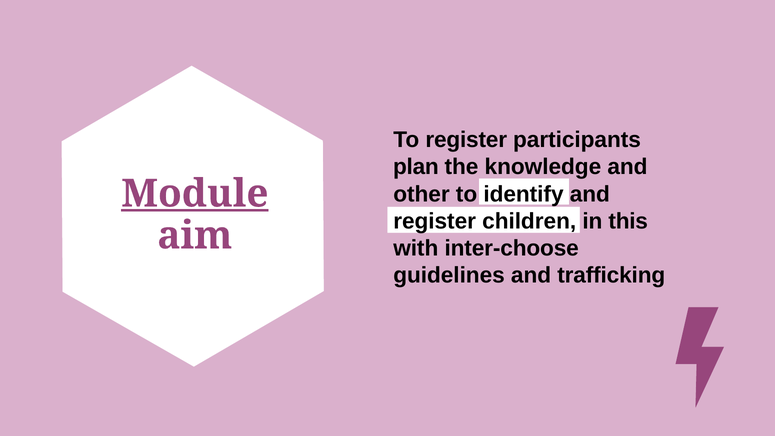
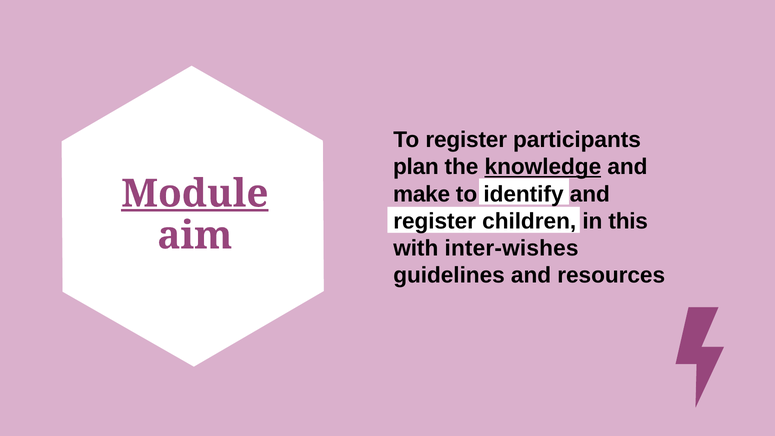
knowledge underline: none -> present (543, 167)
other: other -> make (422, 194)
inter-choose: inter-choose -> inter-wishes (512, 248)
trafficking: trafficking -> resources (611, 275)
